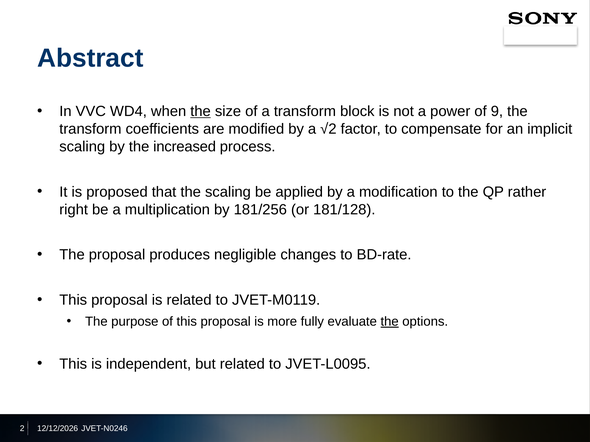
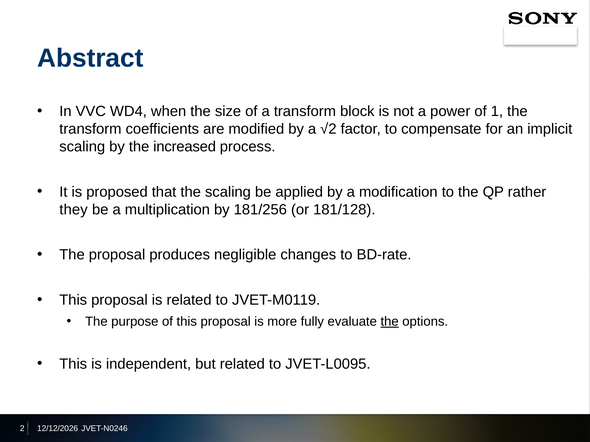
the underline: present -> none (201, 111)
9: 9 -> 1 (497, 111)
right: right -> they (74, 210)
